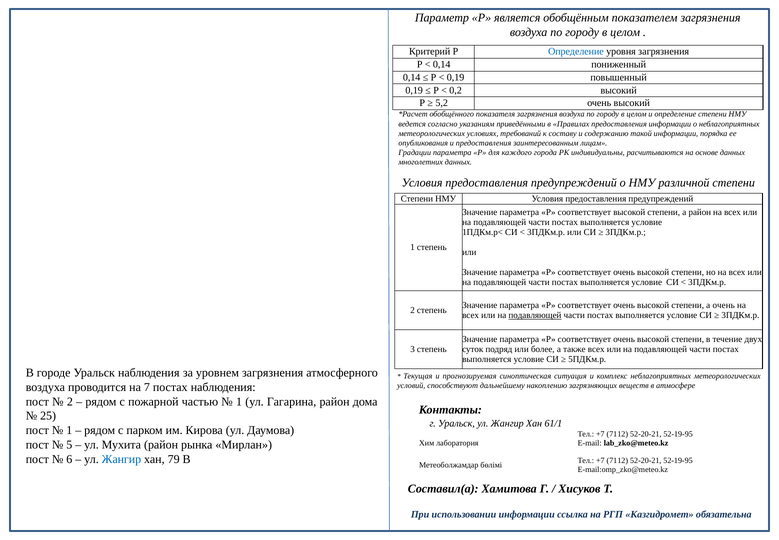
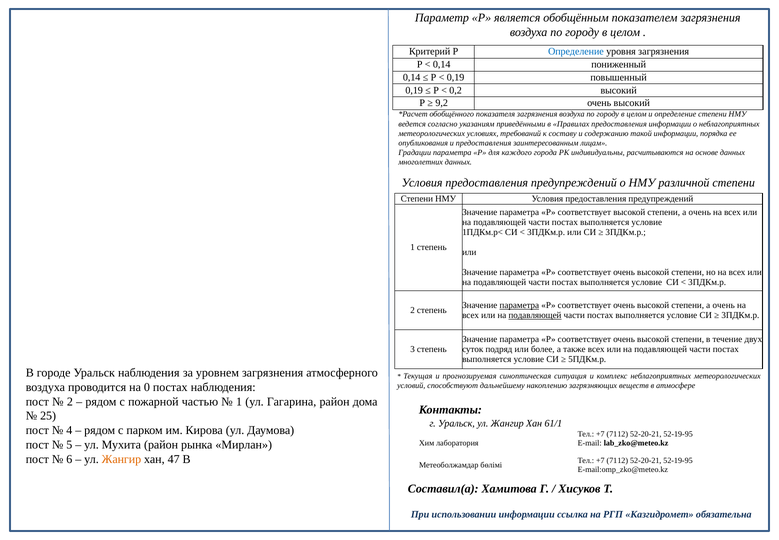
5,2: 5,2 -> 9,2 (442, 103)
район: район -> очень (700, 212)
параметра underline: none -> present (519, 305)
7: 7 -> 0 (147, 387)
1: 1 -> 4 (69, 430)
Жангир colour: blue -> orange (121, 459)
79: 79 -> 47 (174, 459)
